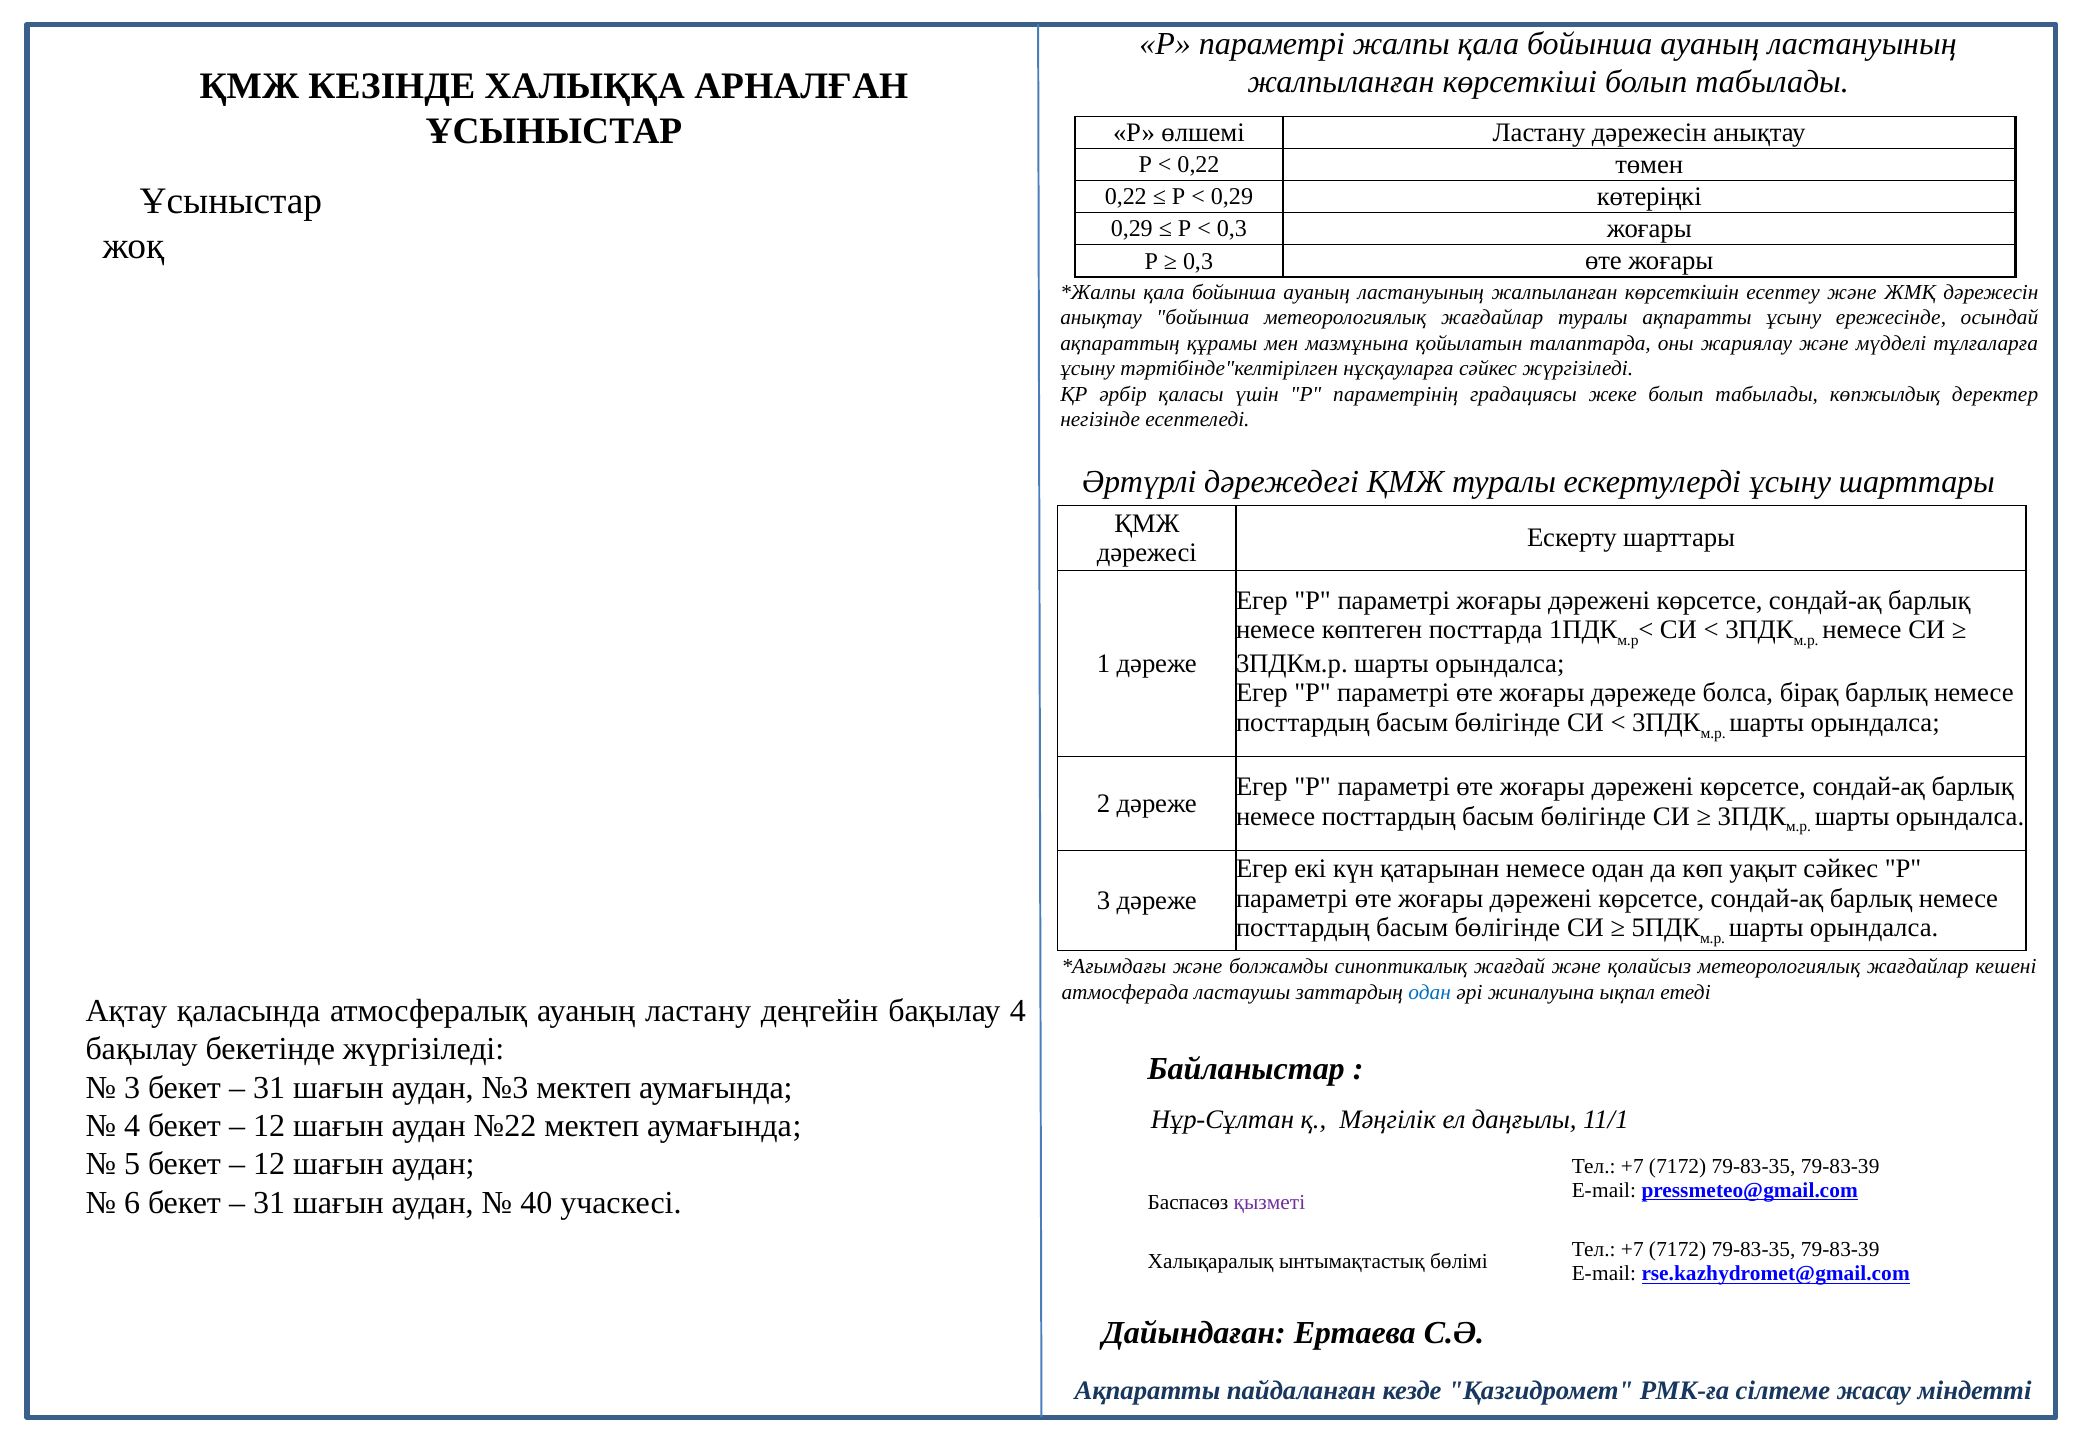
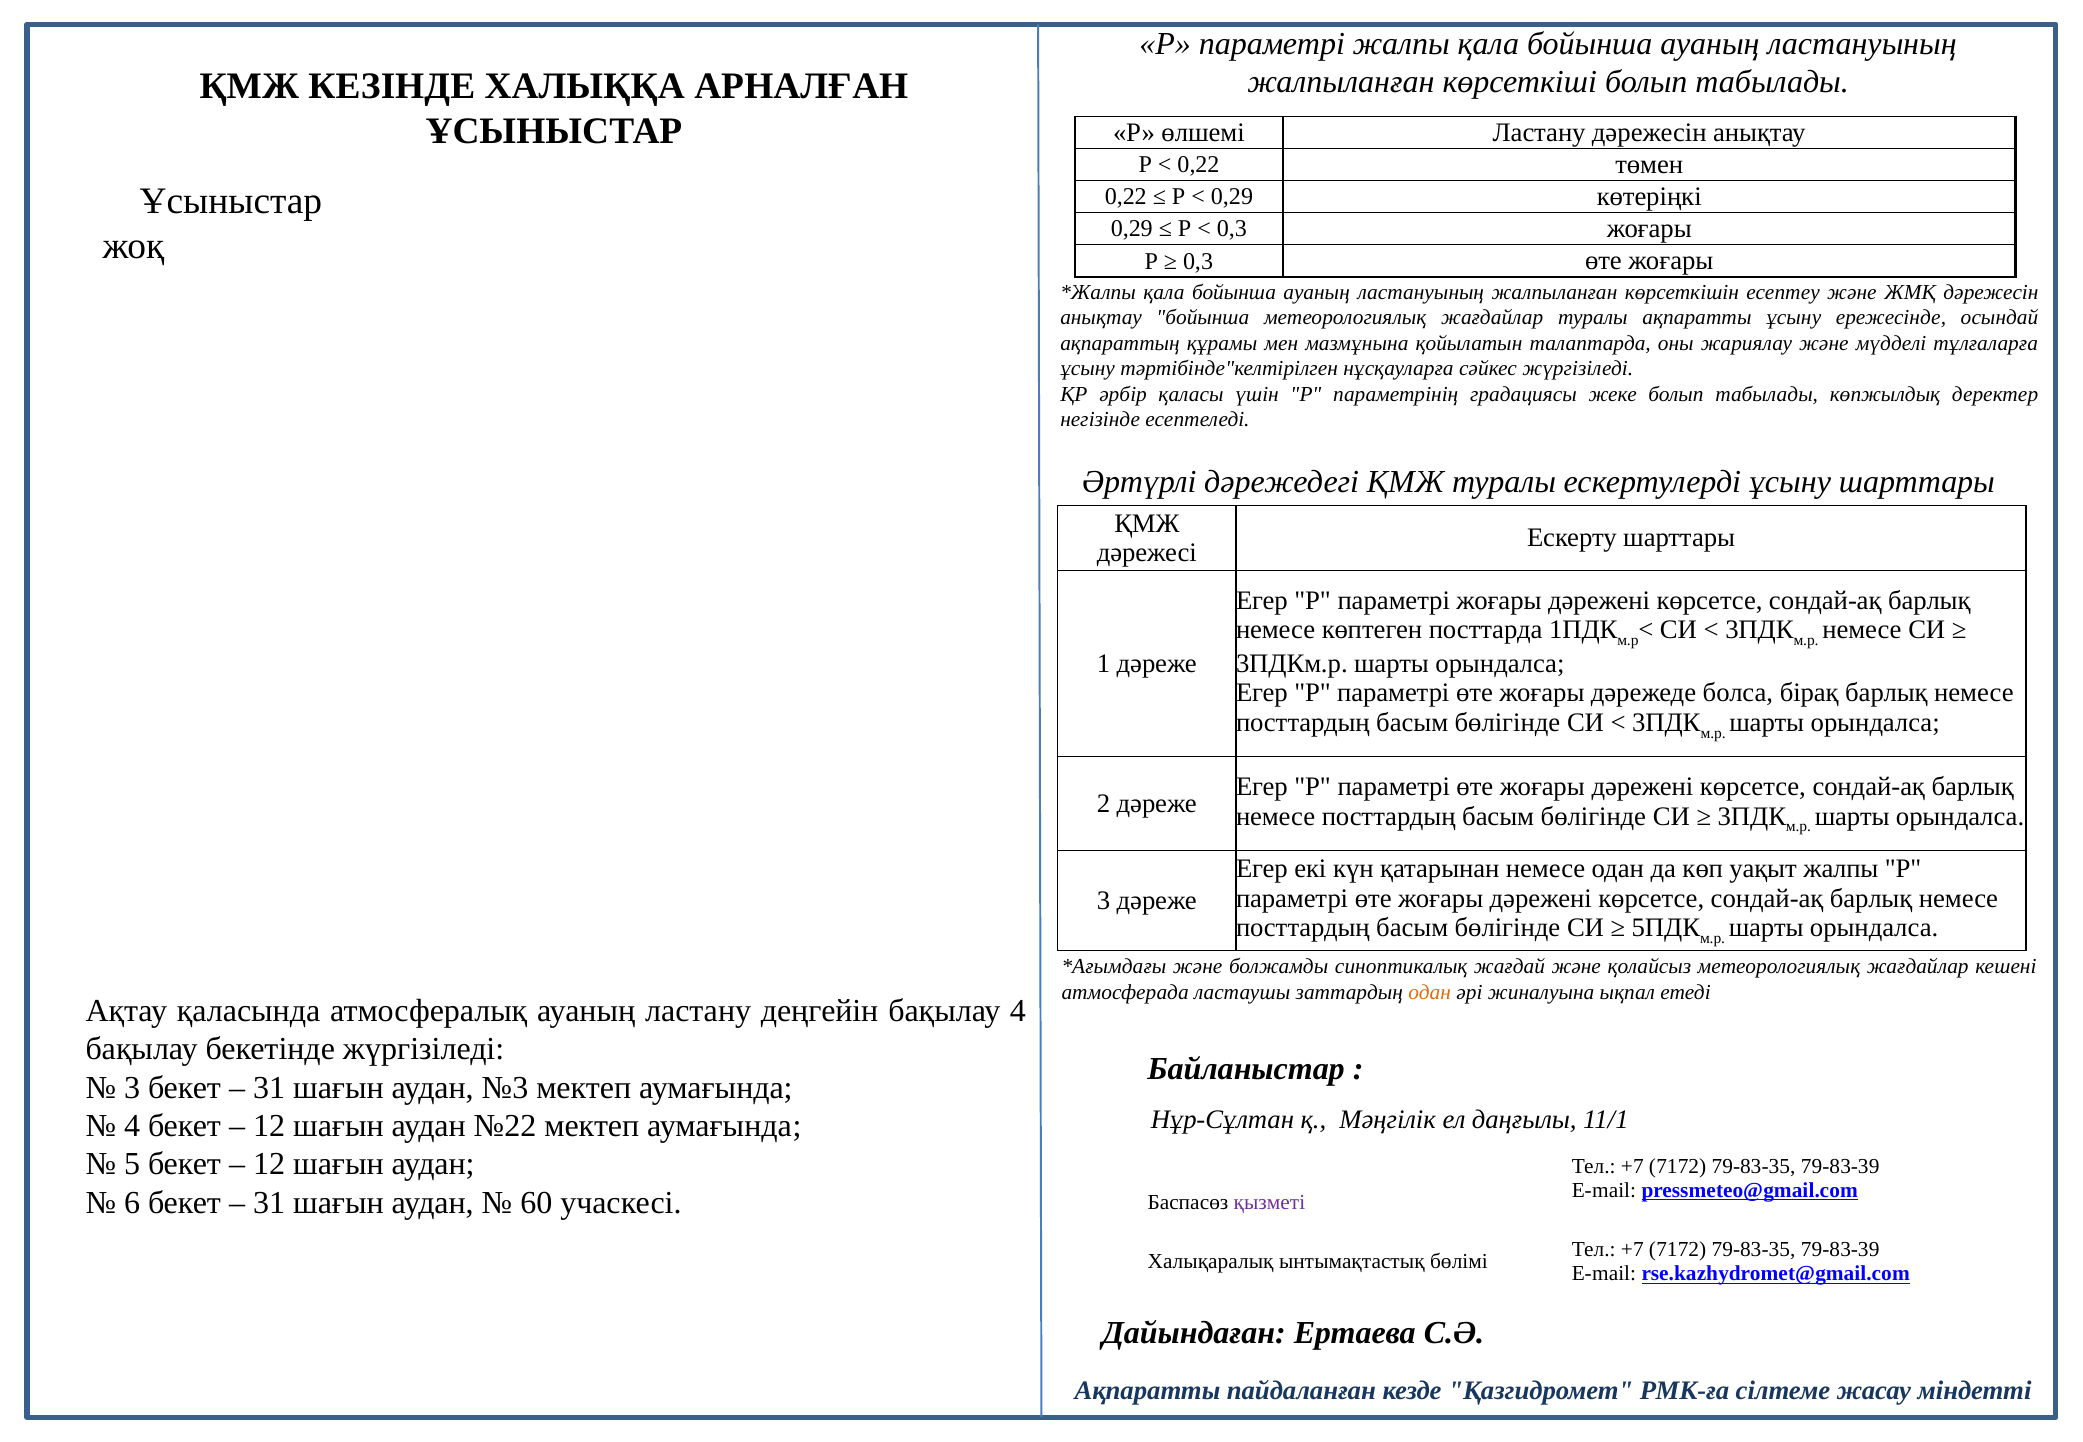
уақыт сәйкес: сәйкес -> жалпы (1841, 869)
одан colour: blue -> orange (1430, 992)
40: 40 -> 60 (536, 1203)
